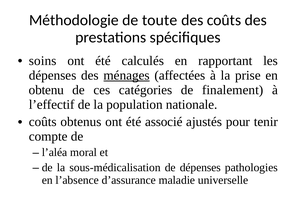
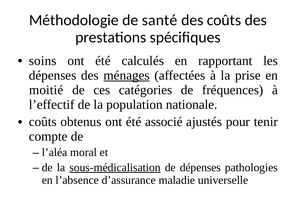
toute: toute -> santé (160, 20)
obtenu: obtenu -> moitié (46, 90)
finalement: finalement -> fréquences (233, 90)
sous-médicalisation underline: none -> present (115, 167)
